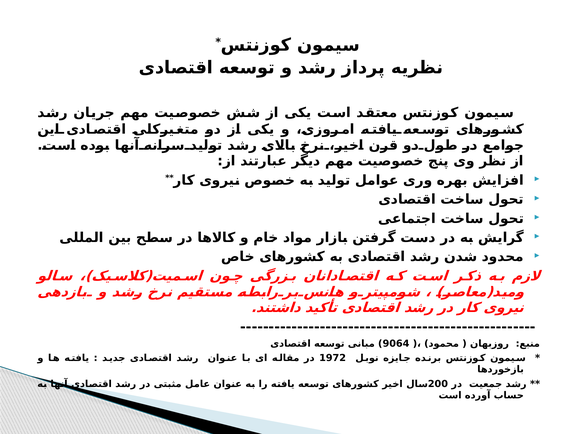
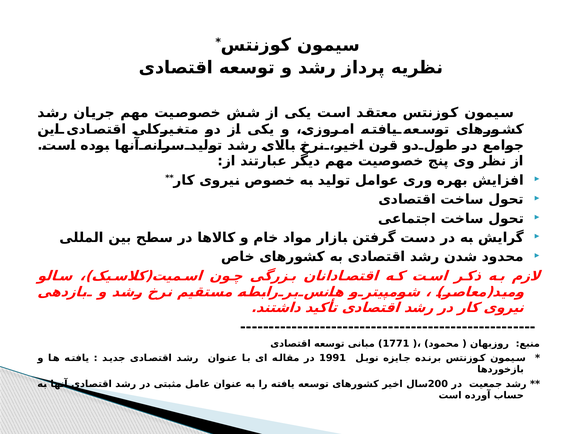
9064: 9064 -> 1771 (396, 344)
1972: 1972 -> 1991 (333, 358)
